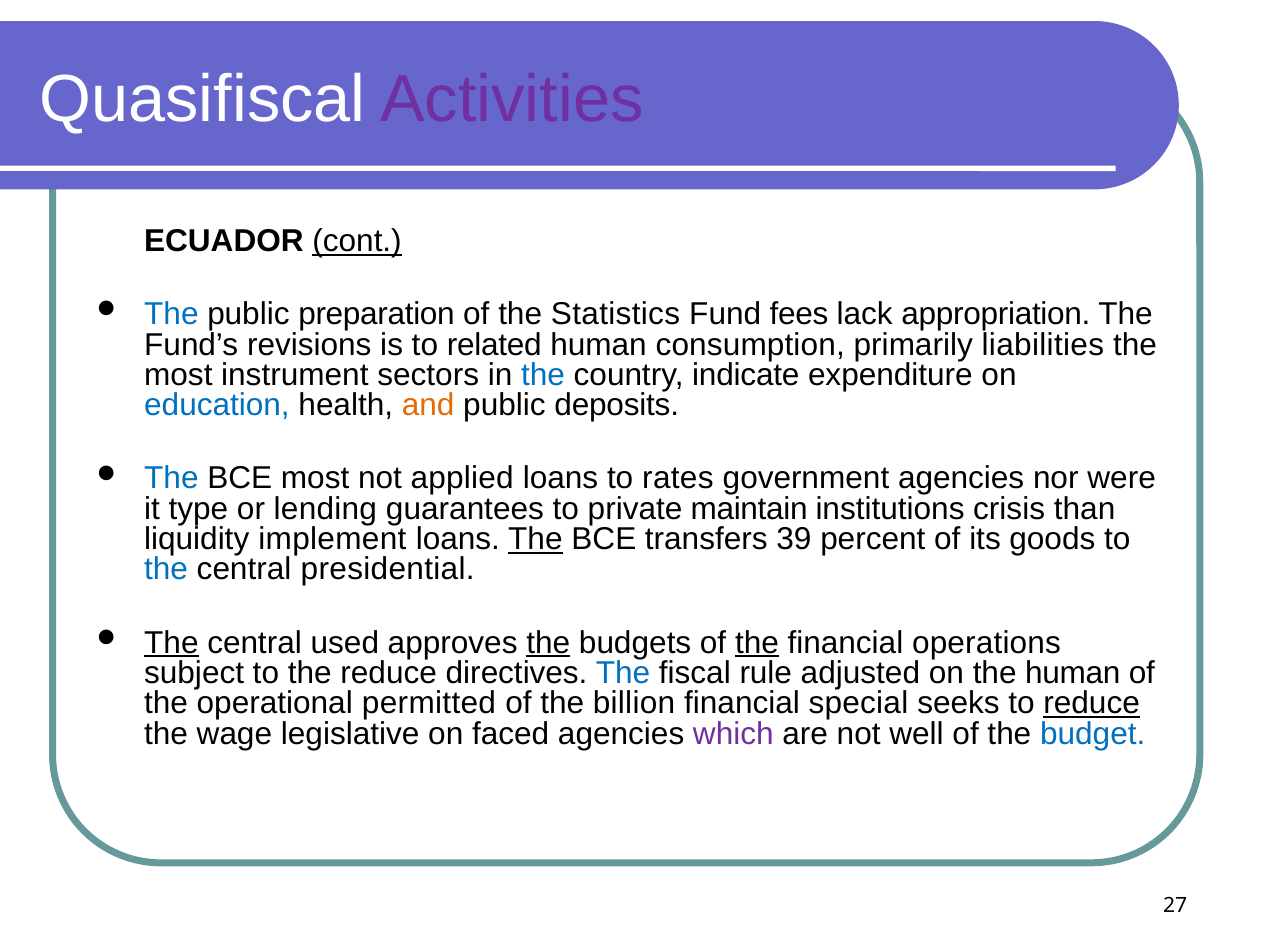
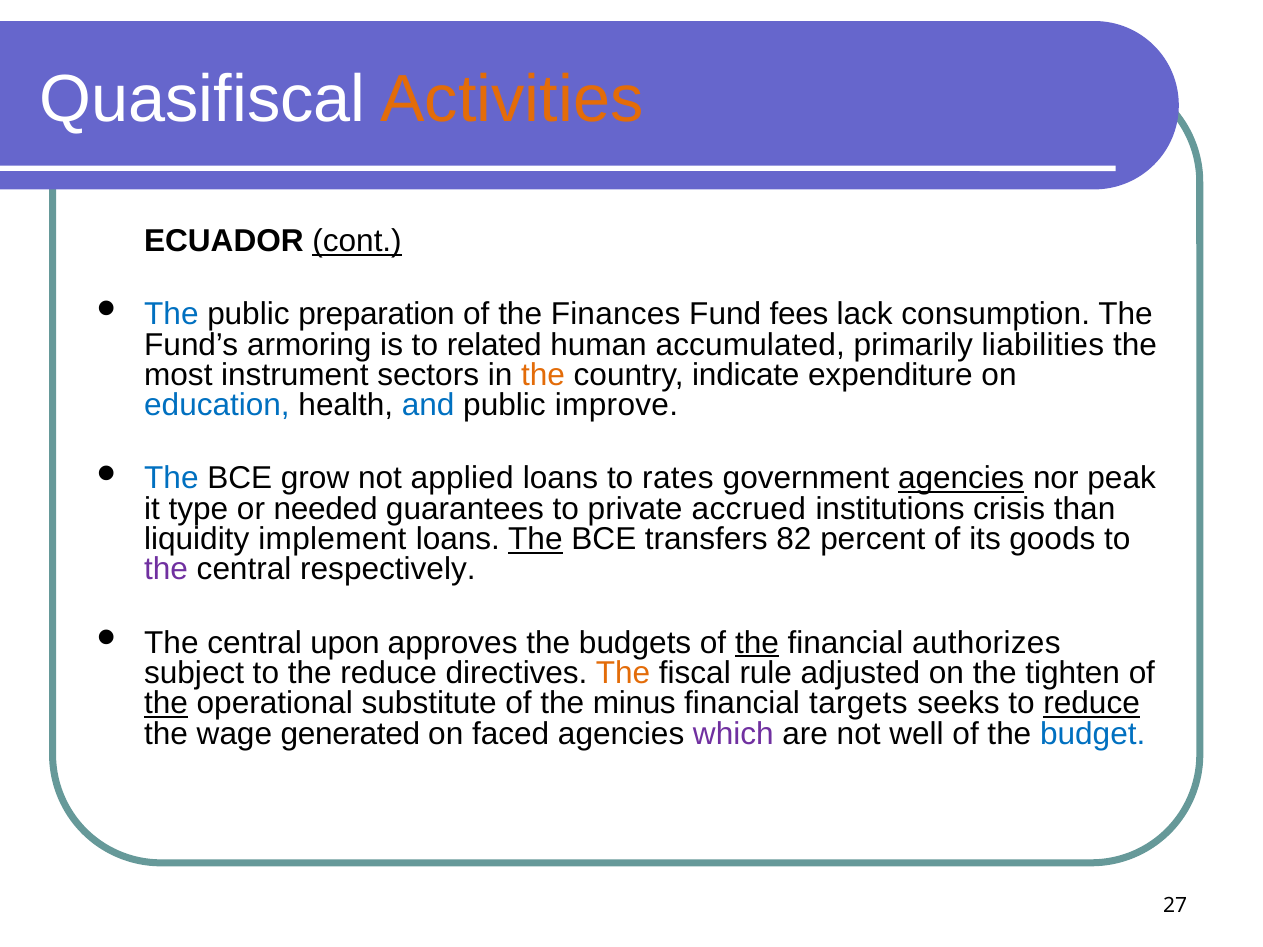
Activities colour: purple -> orange (512, 99)
Statistics: Statistics -> Finances (616, 314)
appropriation: appropriation -> consumption (996, 314)
revisions: revisions -> armoring (309, 345)
consumption: consumption -> accumulated (750, 345)
the colour: blue -> orange (543, 375)
and colour: orange -> blue (428, 405)
deposits: deposits -> improve (616, 405)
BCE most: most -> grow (315, 479)
agencies underline: none -> present (961, 479)
were: were -> peak (1122, 479)
lending: lending -> needed (326, 509)
maintain: maintain -> accrued (749, 509)
39: 39 -> 82 (794, 539)
the colour: blue -> purple (166, 570)
presidential: presidential -> respectively (388, 570)
The underline: present -> none (171, 643)
used: used -> upon (345, 643)
the underline: present -> none (548, 643)
operations: operations -> authorizes (986, 643)
The colour: blue -> orange (623, 673)
the human: human -> tighten (1073, 673)
the underline: none -> present (166, 704)
permitted: permitted -> substitute (429, 704)
billion: billion -> minus (634, 704)
special: special -> targets (858, 704)
legislative: legislative -> generated (350, 734)
